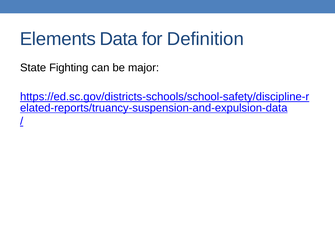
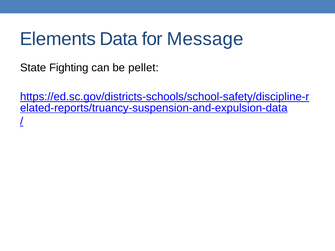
Definition: Definition -> Message (205, 39)
major: major -> pellet (143, 68)
